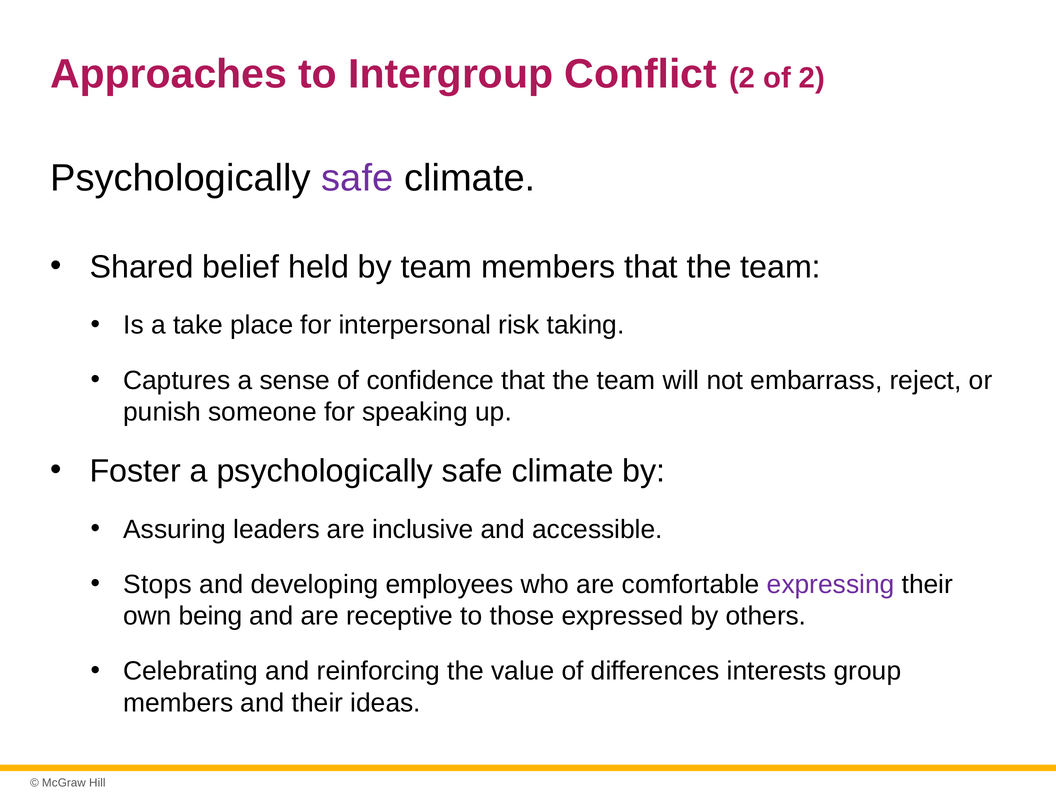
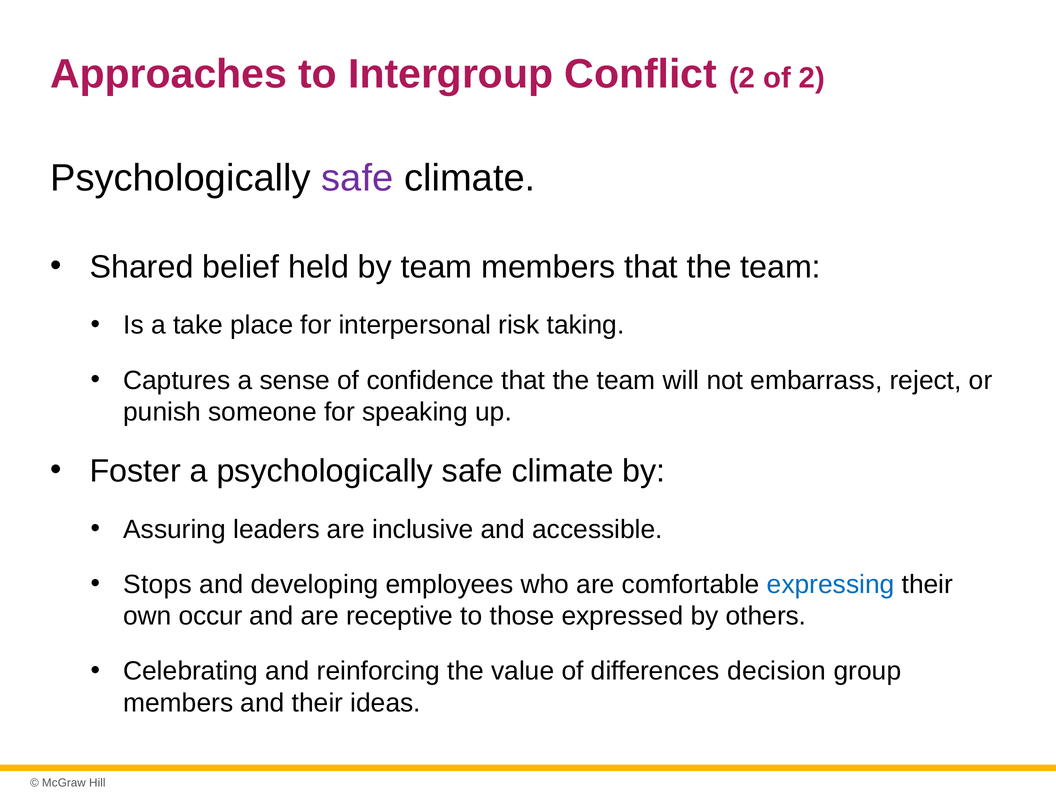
expressing colour: purple -> blue (831, 584)
being: being -> occur (211, 616)
interests: interests -> decision (776, 671)
